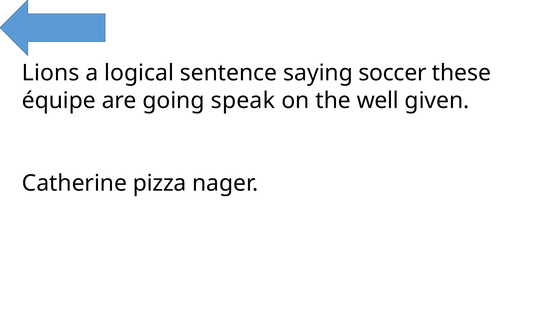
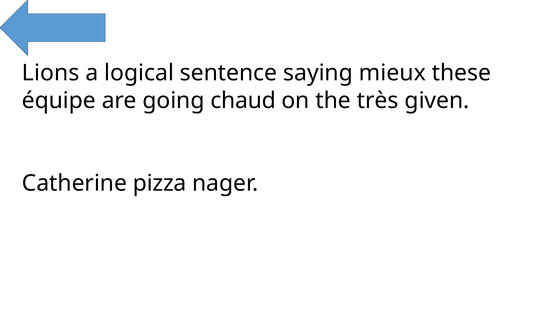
soccer: soccer -> mieux (392, 73)
speak: speak -> chaud (243, 100)
well: well -> très (378, 100)
